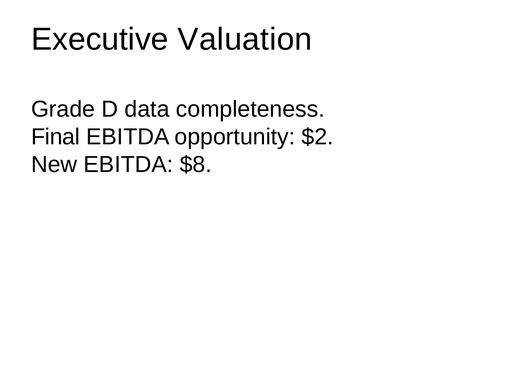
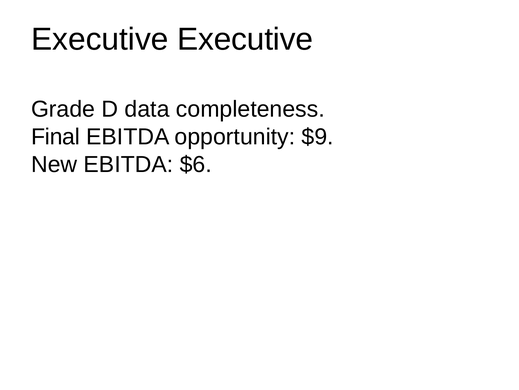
Executive Valuation: Valuation -> Executive (245, 39)
$2: $2 -> $9 (318, 137)
$8: $8 -> $6 (196, 164)
